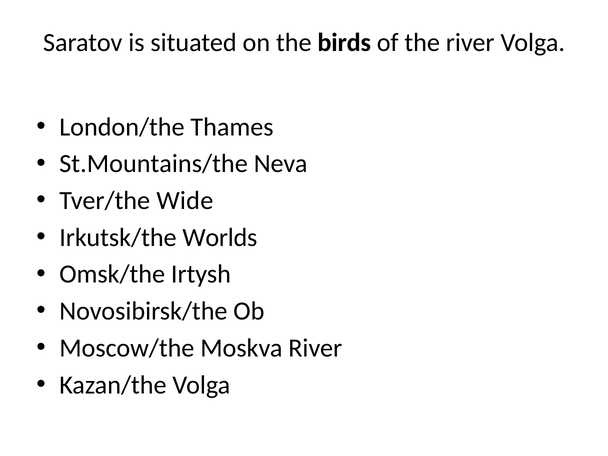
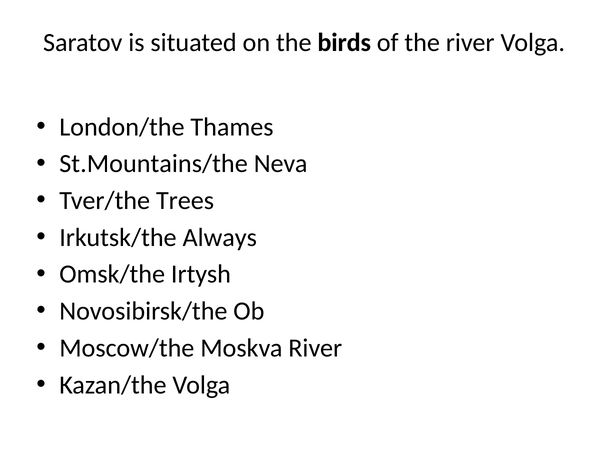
Wide: Wide -> Trees (185, 201)
Worlds: Worlds -> Always (220, 238)
